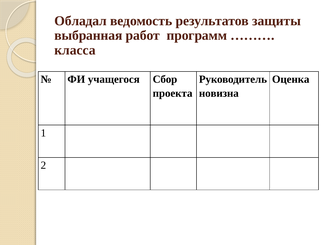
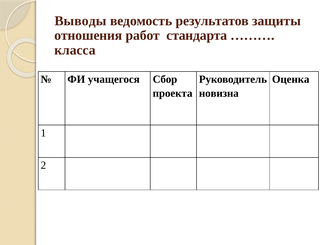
Обладал: Обладал -> Выводы (80, 21)
выбранная: выбранная -> отношения (88, 35)
программ: программ -> стандарта (197, 35)
